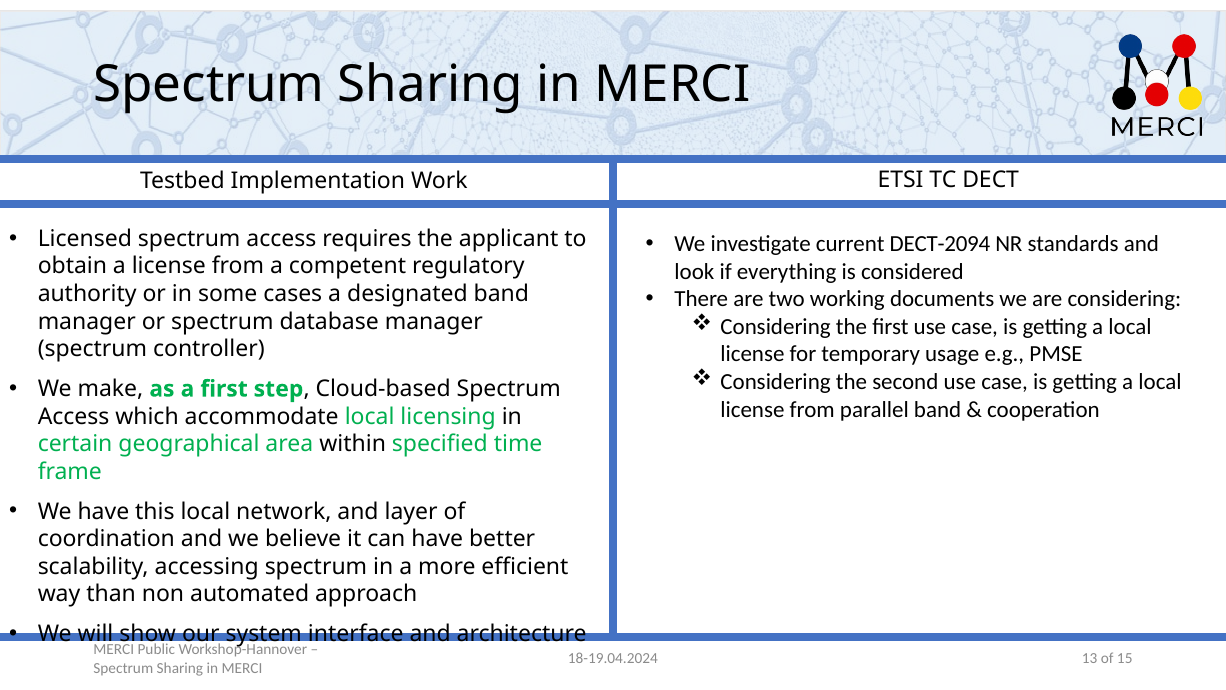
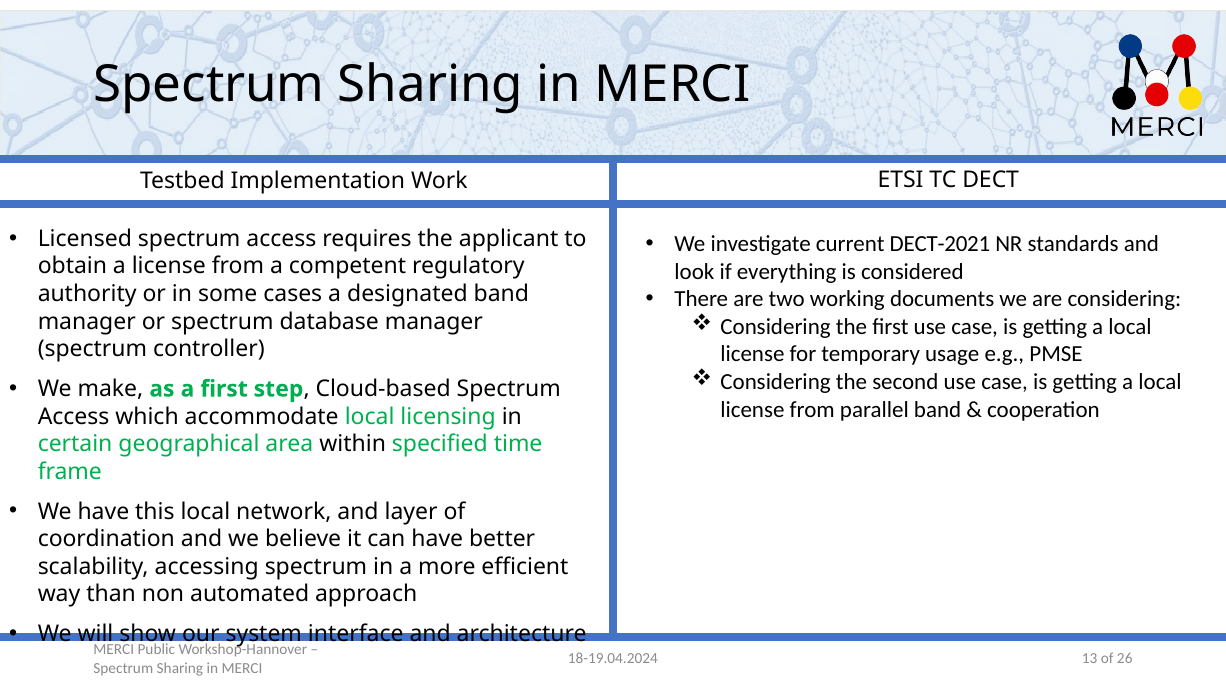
DECT-2094: DECT-2094 -> DECT-2021 (940, 244)
15: 15 -> 26 (1125, 658)
